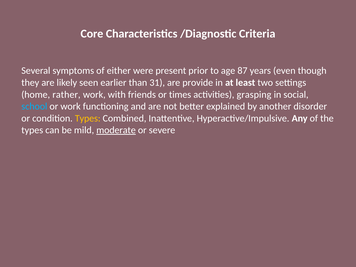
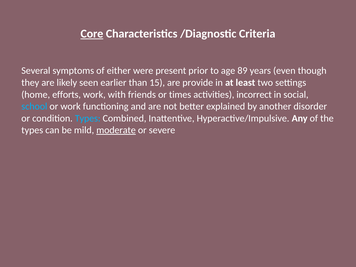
Core underline: none -> present (92, 34)
87: 87 -> 89 (242, 71)
31: 31 -> 15 (157, 83)
rather: rather -> efforts (67, 94)
grasping: grasping -> incorrect (254, 94)
Types colour: yellow -> light blue (88, 118)
